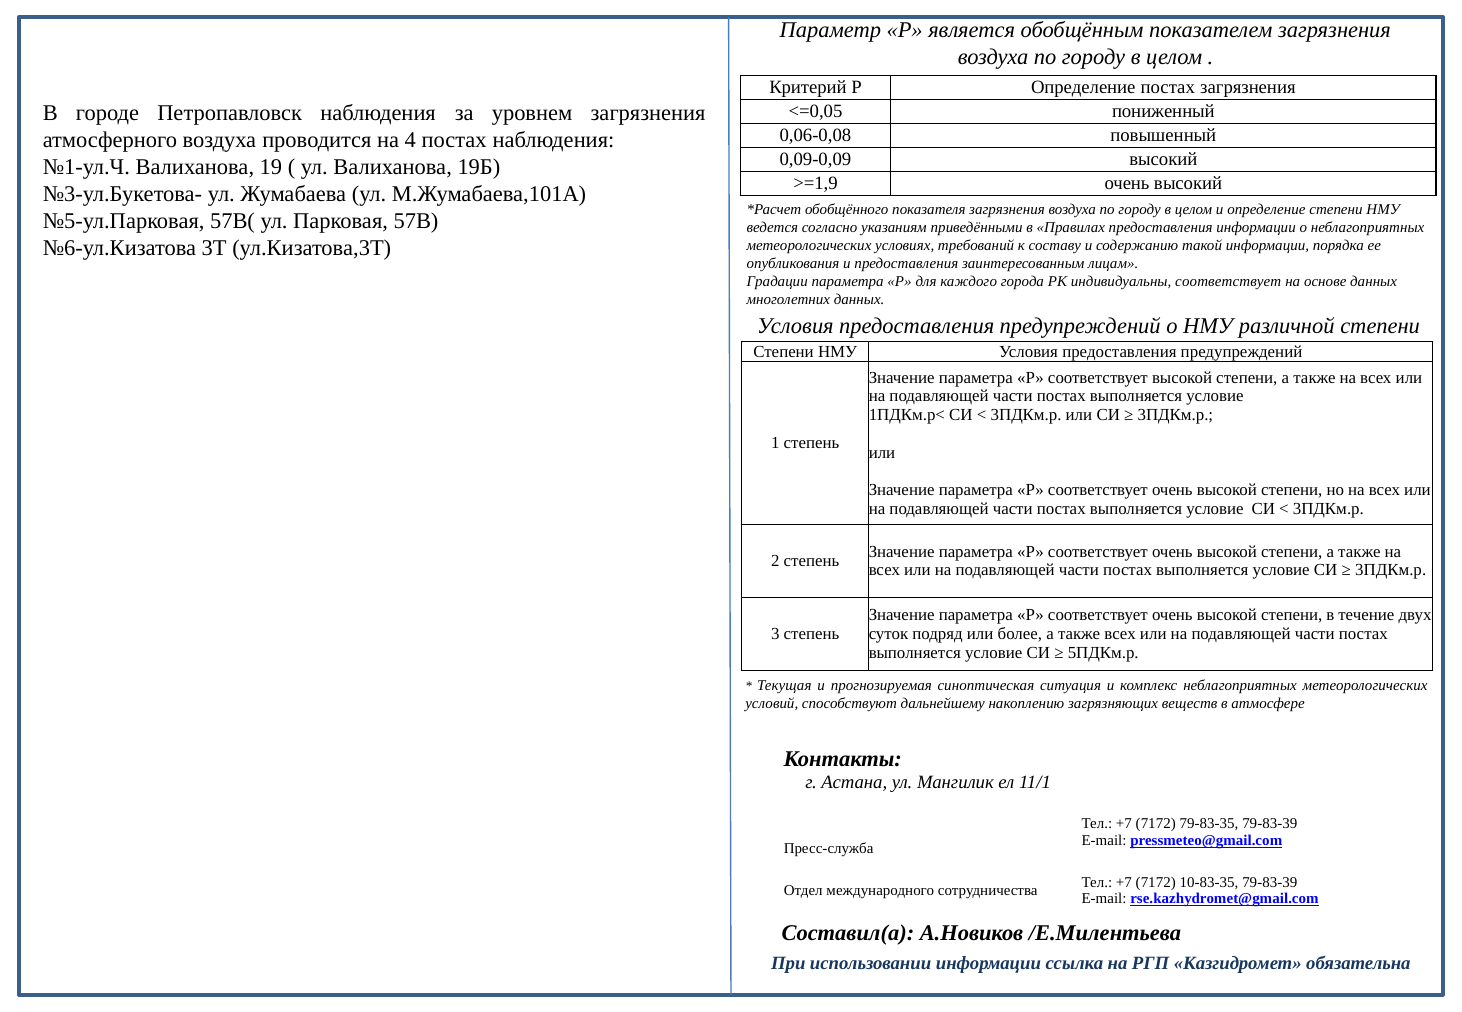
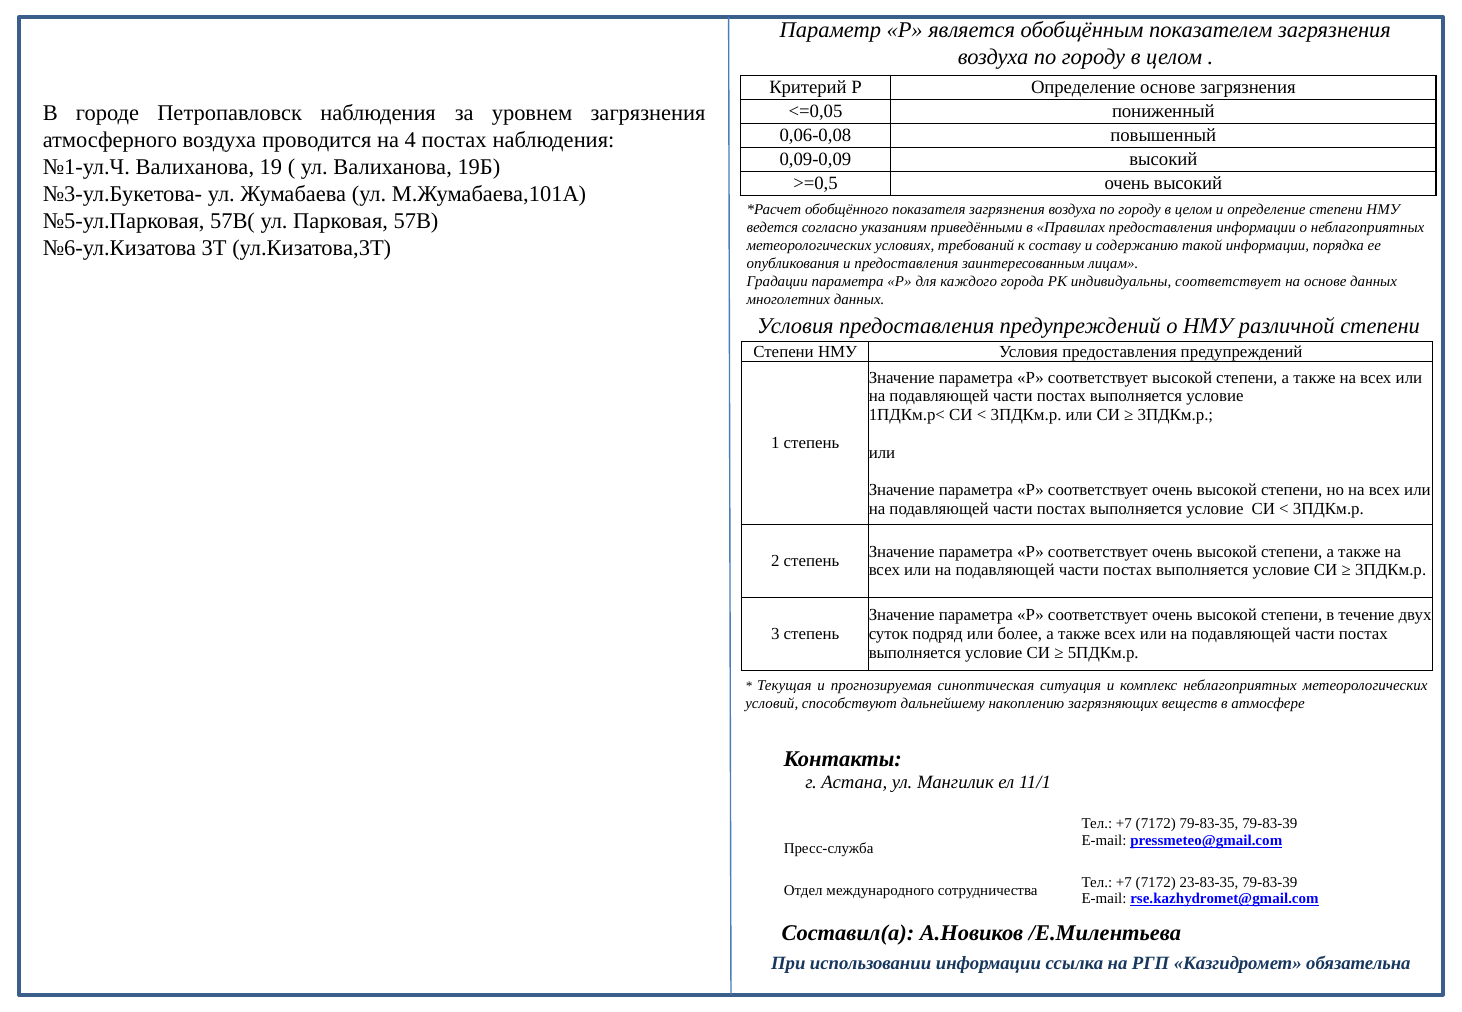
Определение постах: постах -> основе (1168, 87)
>=1,9: >=1,9 -> >=0,5 (815, 183)
10-83-35: 10-83-35 -> 23-83-35 (1209, 882)
